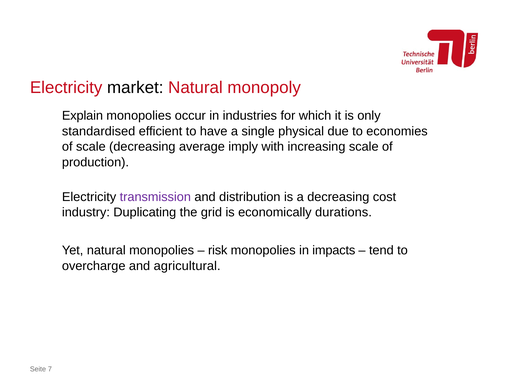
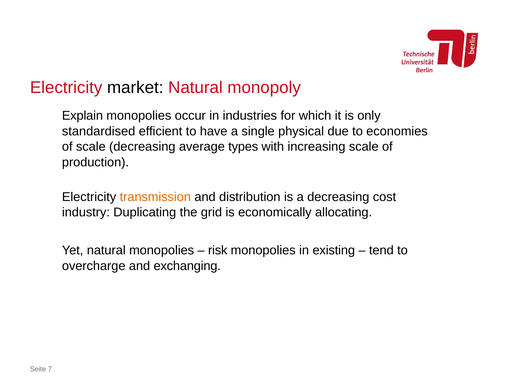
imply: imply -> types (243, 147)
transmission colour: purple -> orange (155, 197)
durations: durations -> allocating (344, 212)
impacts: impacts -> existing (334, 250)
agricultural: agricultural -> exchanging (187, 266)
